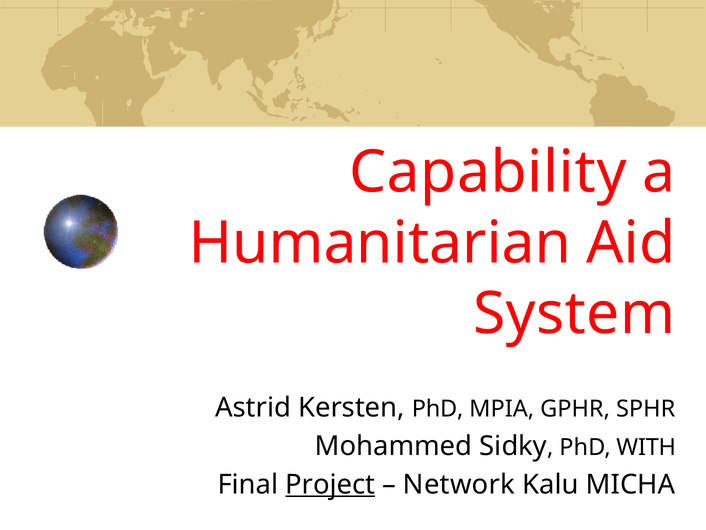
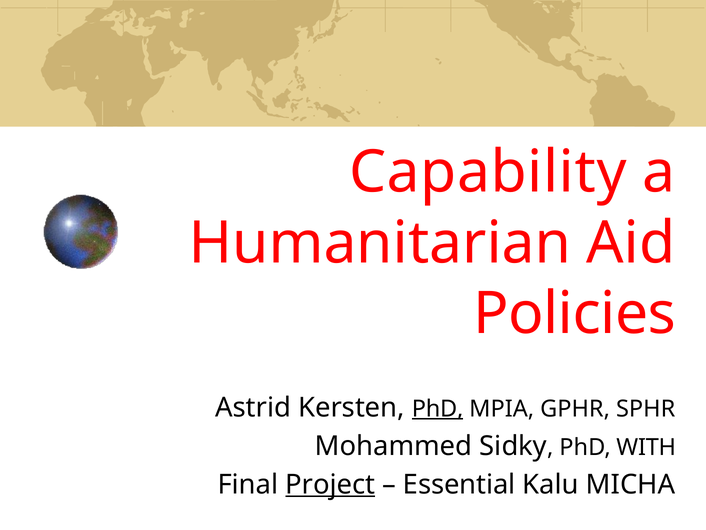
System: System -> Policies (575, 314)
PhD underline: none -> present (438, 408)
Network: Network -> Essential (459, 484)
